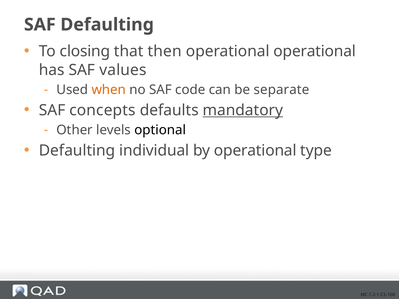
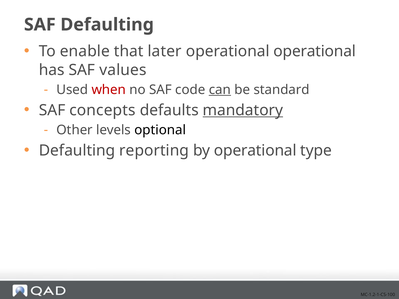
closing: closing -> enable (85, 51)
then: then -> later (165, 51)
when colour: orange -> red (109, 90)
can underline: none -> present (220, 90)
separate: separate -> standard (282, 90)
individual: individual -> reporting (154, 151)
